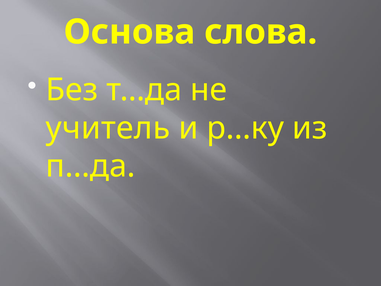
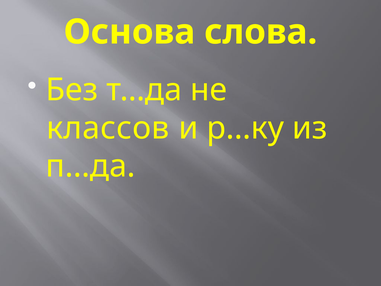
учитель: учитель -> классов (108, 128)
